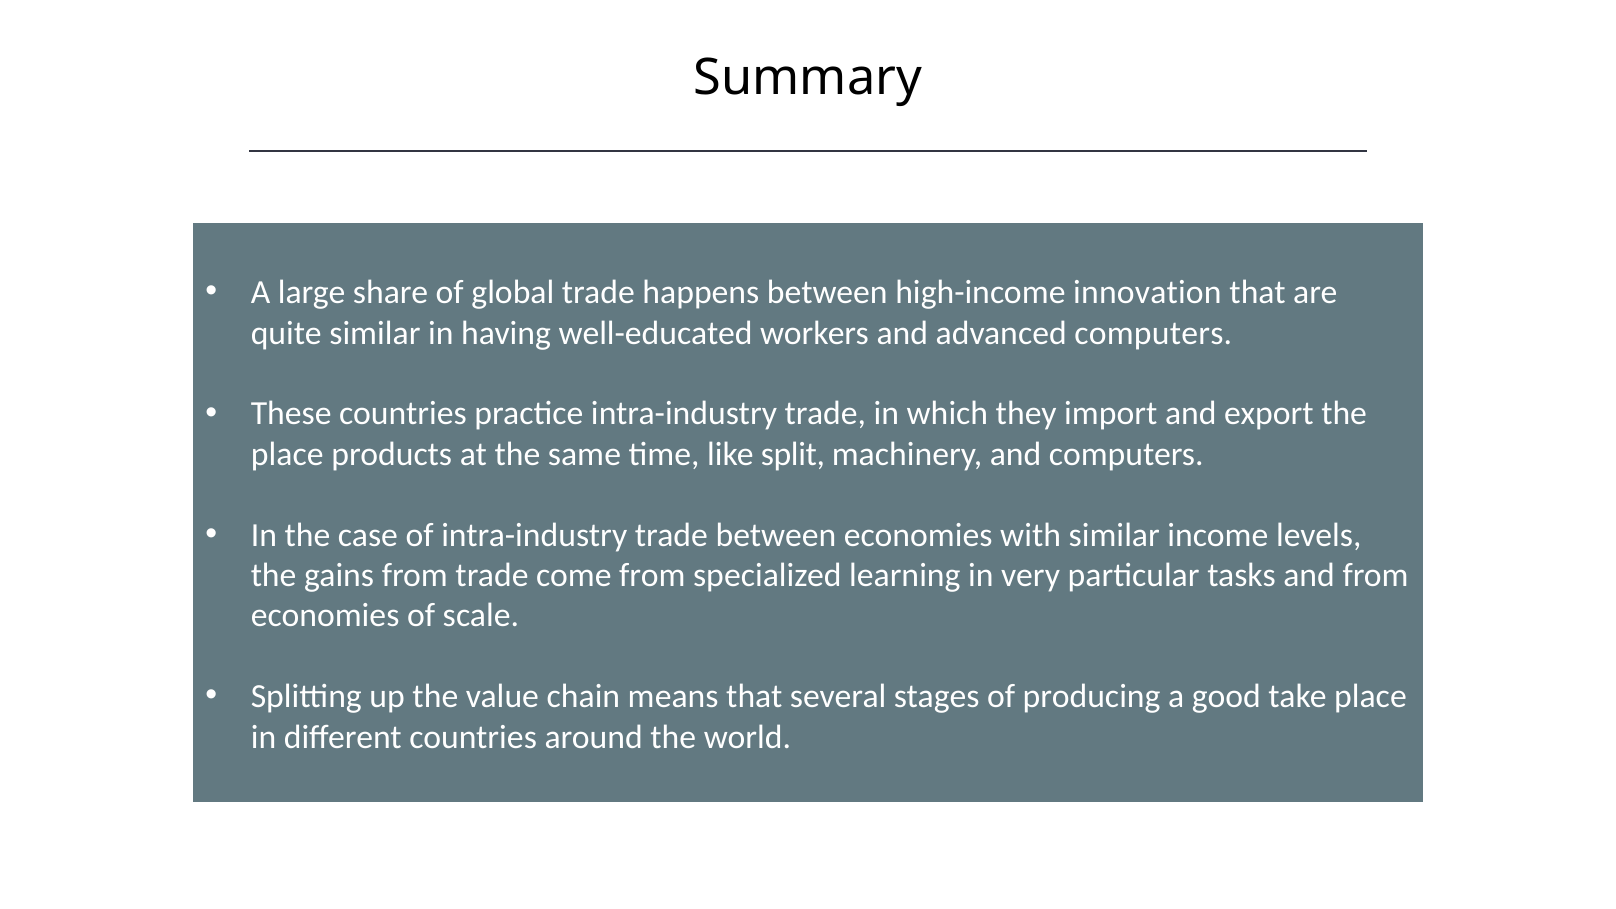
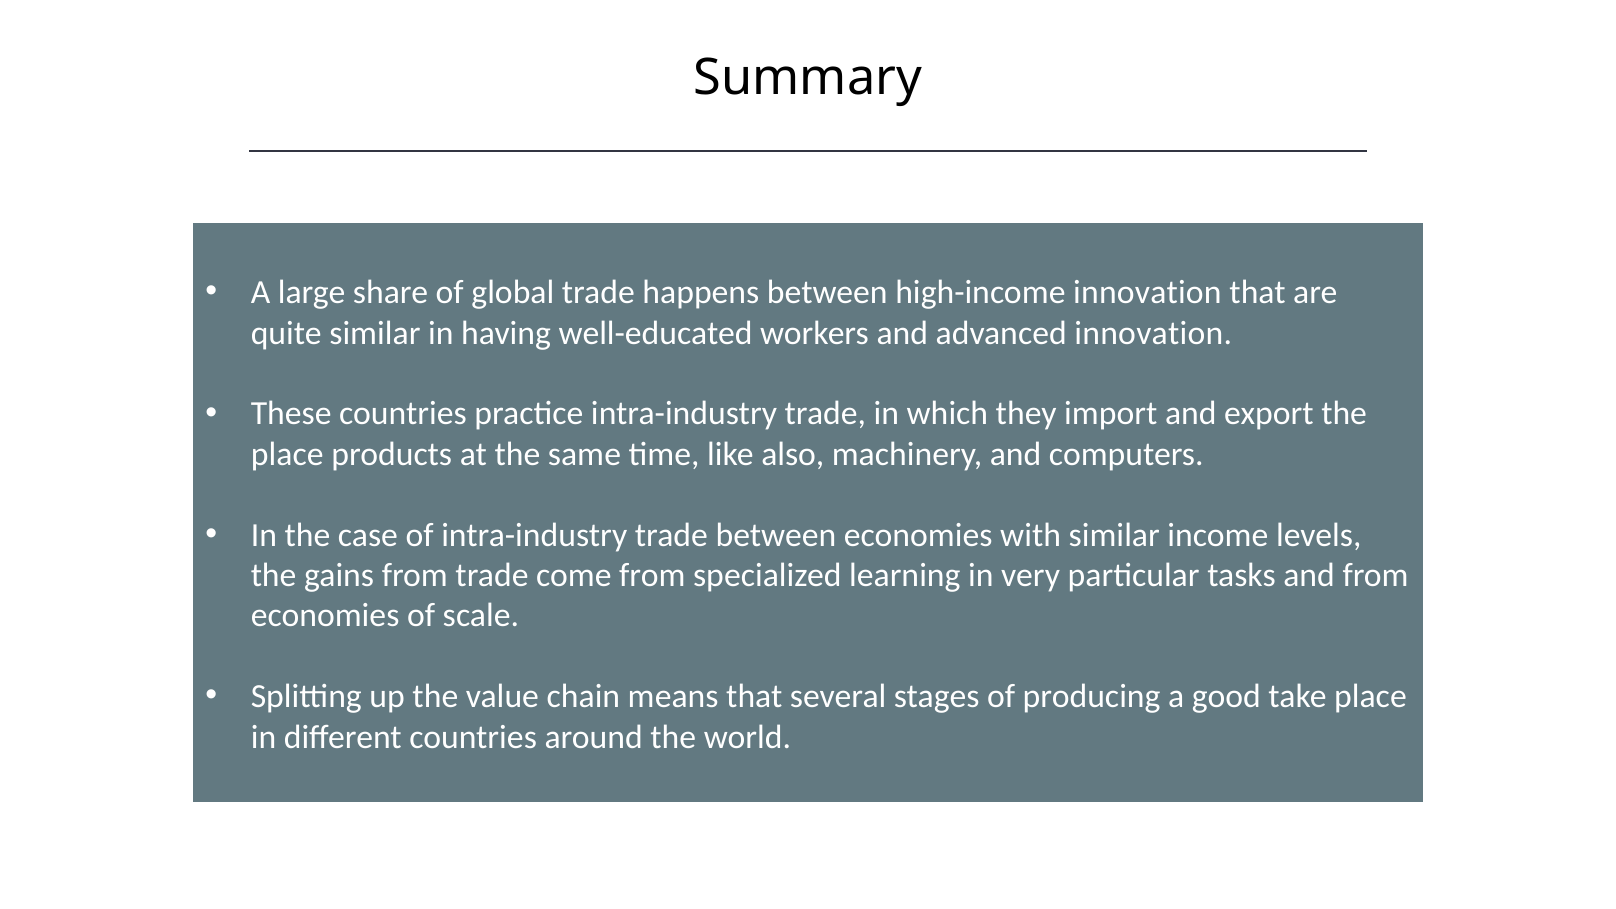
advanced computers: computers -> innovation (1153, 333)
split: split -> also (793, 454)
